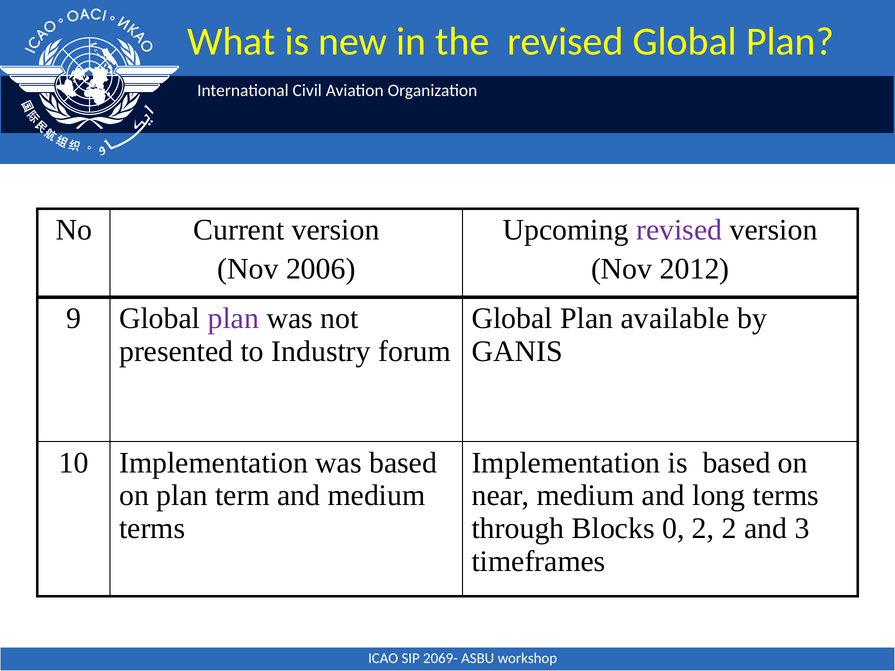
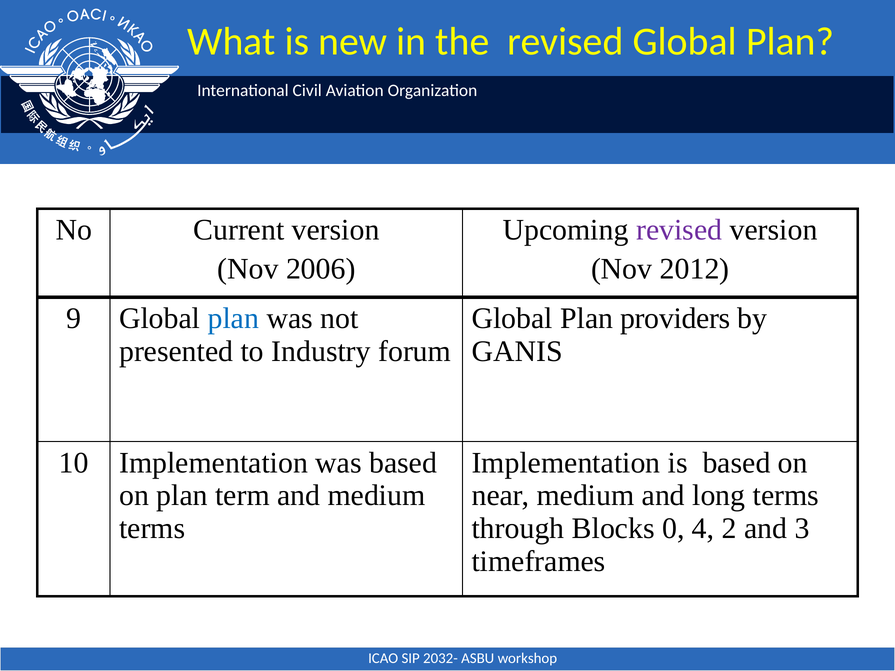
plan colour: purple -> blue (233, 318)
available: available -> providers (675, 318)
0 2: 2 -> 4 (703, 529)
2069-: 2069- -> 2032- (440, 659)
